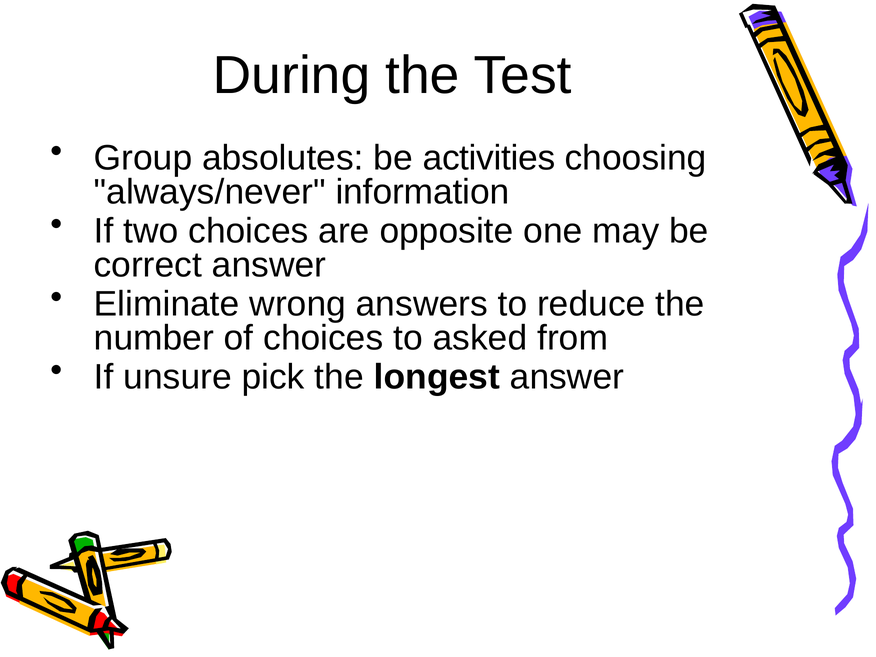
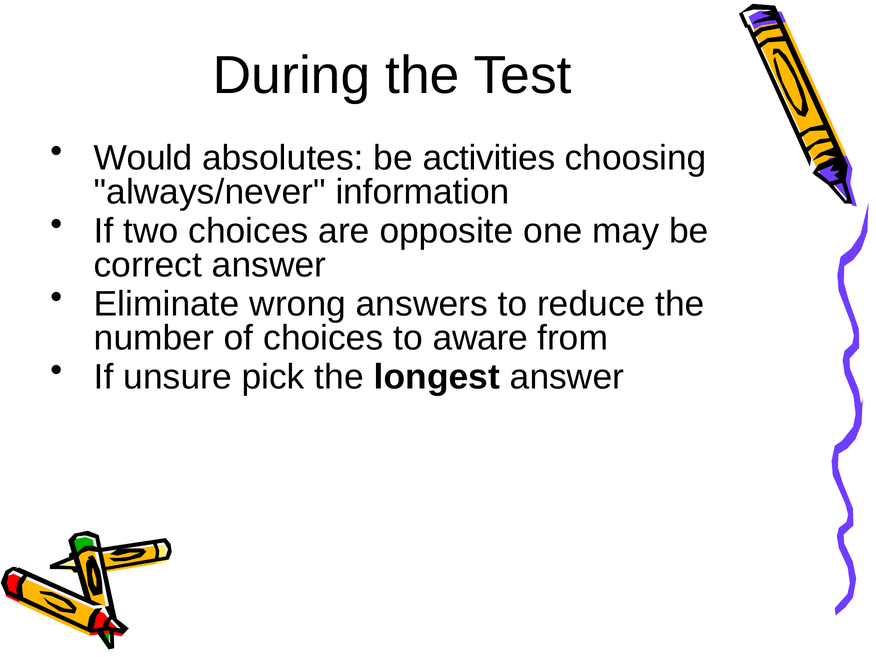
Group: Group -> Would (143, 158)
asked: asked -> aware (480, 338)
